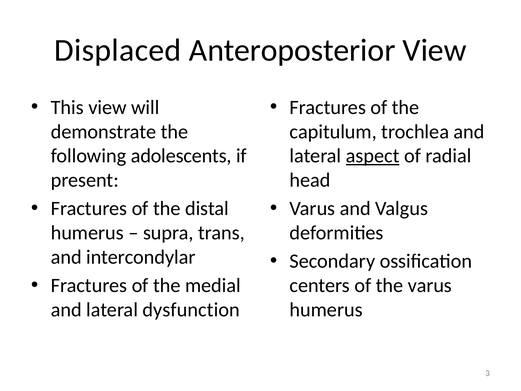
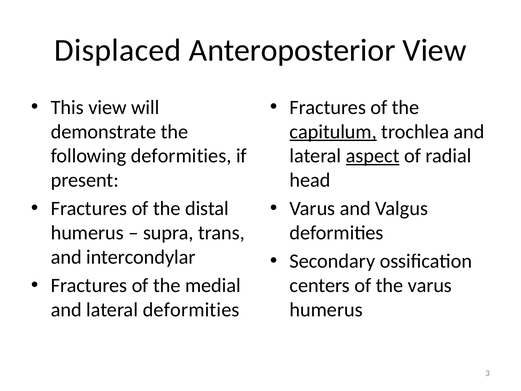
capitulum underline: none -> present (333, 132)
following adolescents: adolescents -> deformities (181, 156)
lateral dysfunction: dysfunction -> deformities (191, 310)
